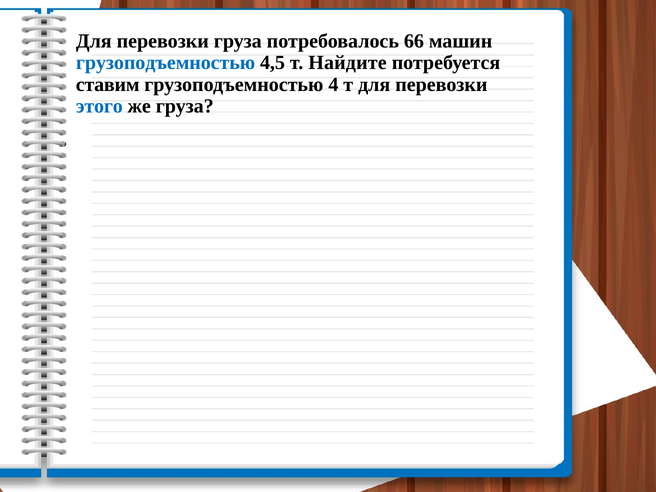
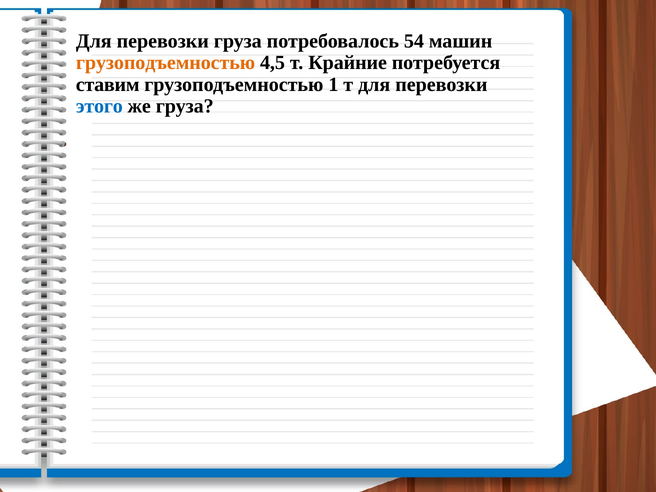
66: 66 -> 54 (414, 41)
грузоподъемностью colour: blue -> orange (166, 63)
Найдите: Найдите -> Крайние (348, 63)
4: 4 -> 1 (333, 84)
